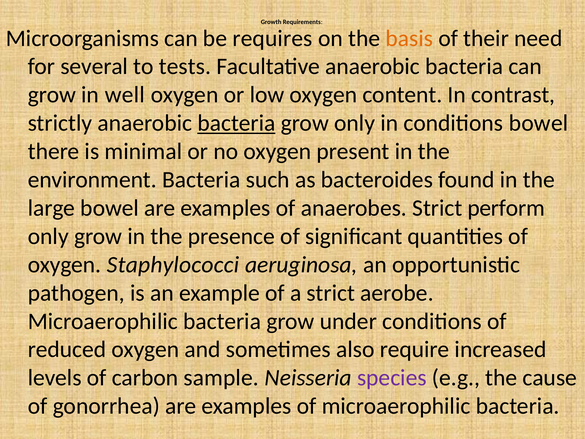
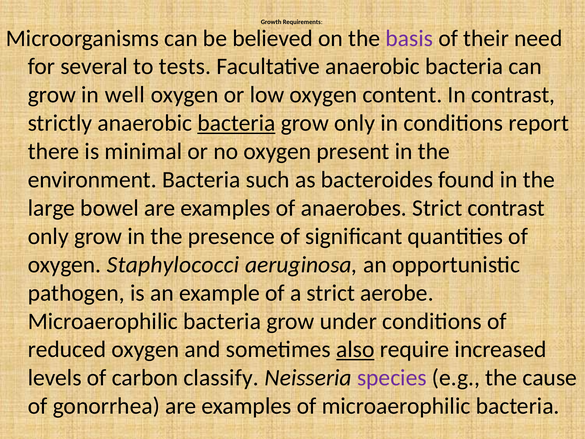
requires: requires -> believed (273, 38)
basis colour: orange -> purple (409, 38)
conditions bowel: bowel -> report (539, 123)
Strict perform: perform -> contrast (506, 208)
also underline: none -> present (355, 349)
sample: sample -> classify (221, 378)
